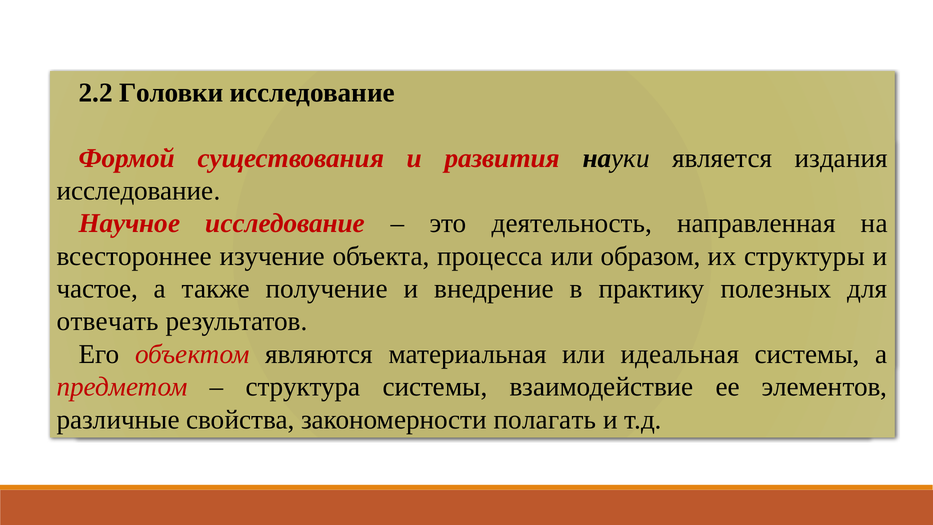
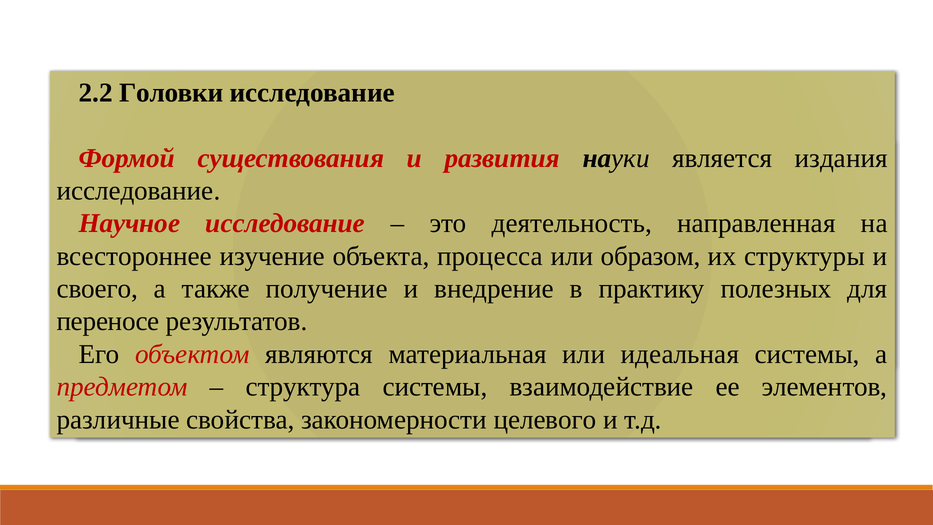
частое: частое -> своего (97, 289)
отвечать: отвечать -> переносе (108, 321)
полагать: полагать -> целевого (545, 419)
